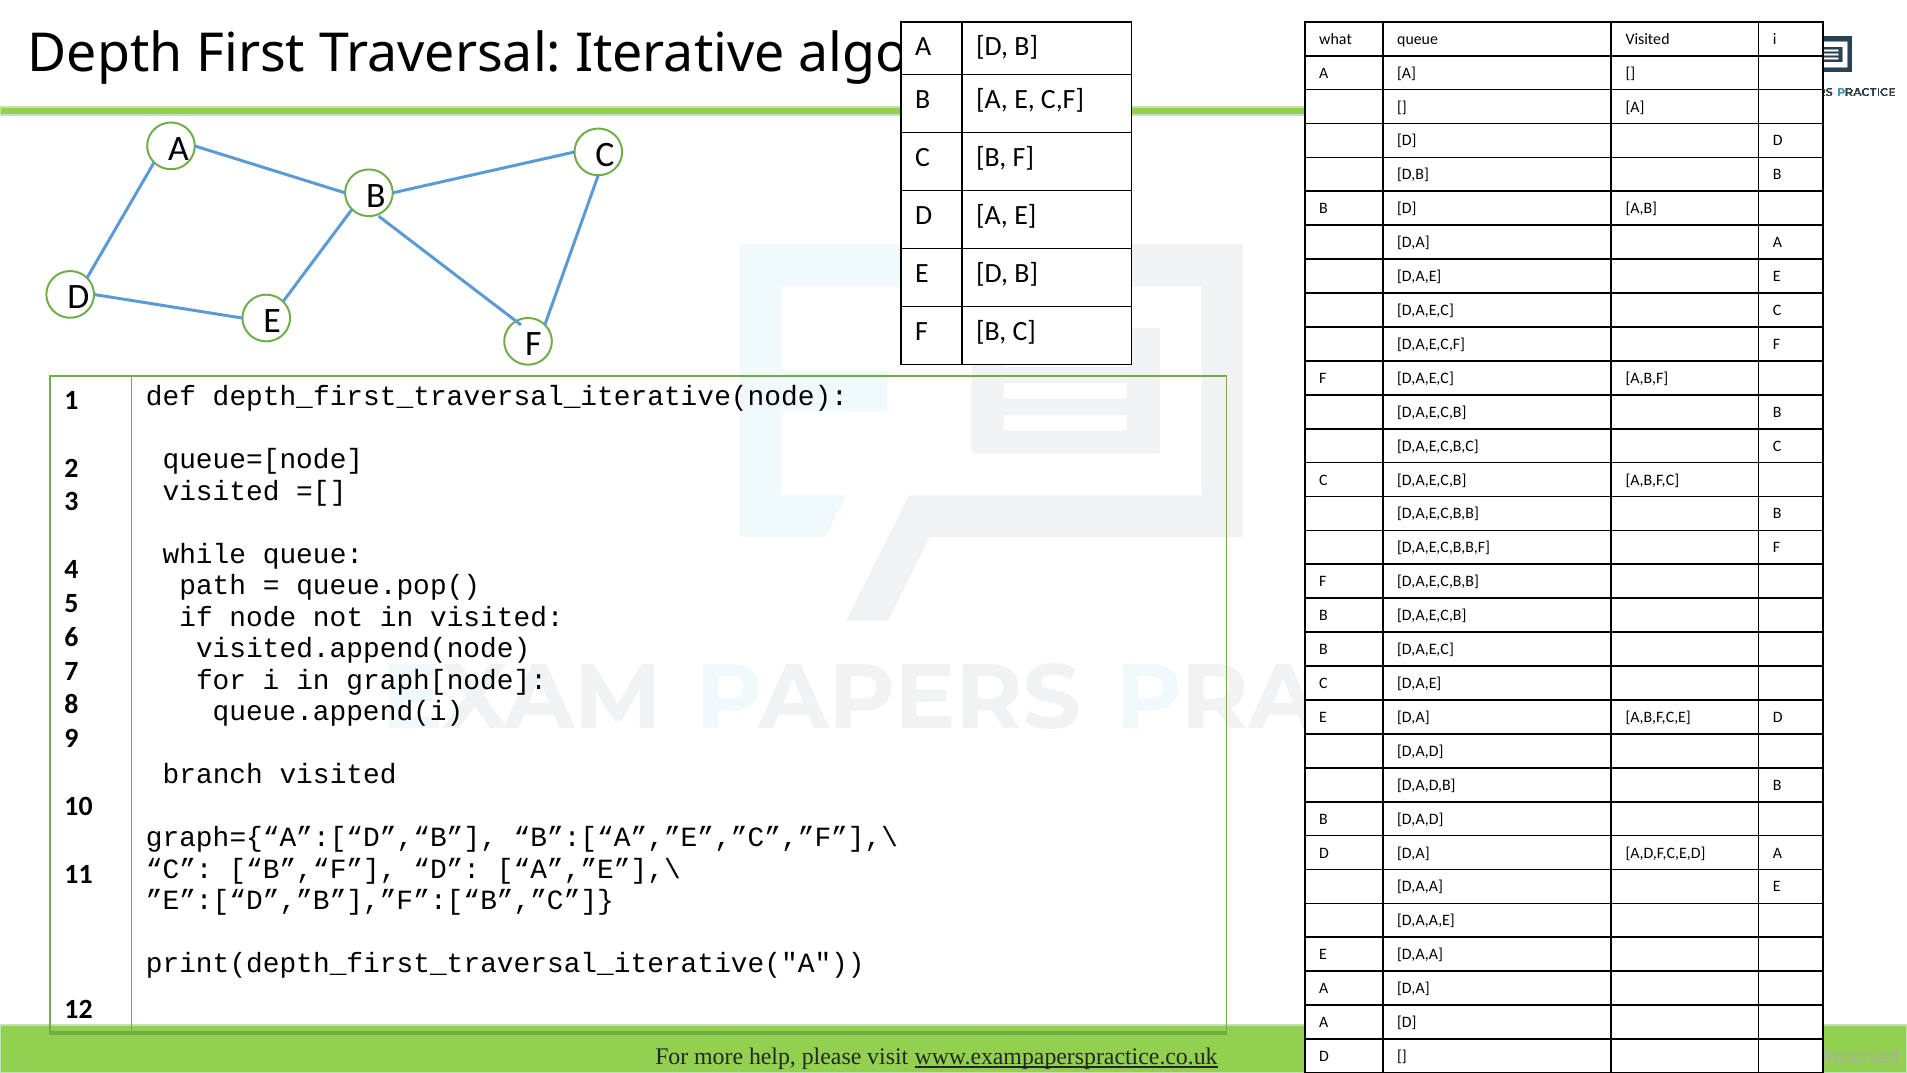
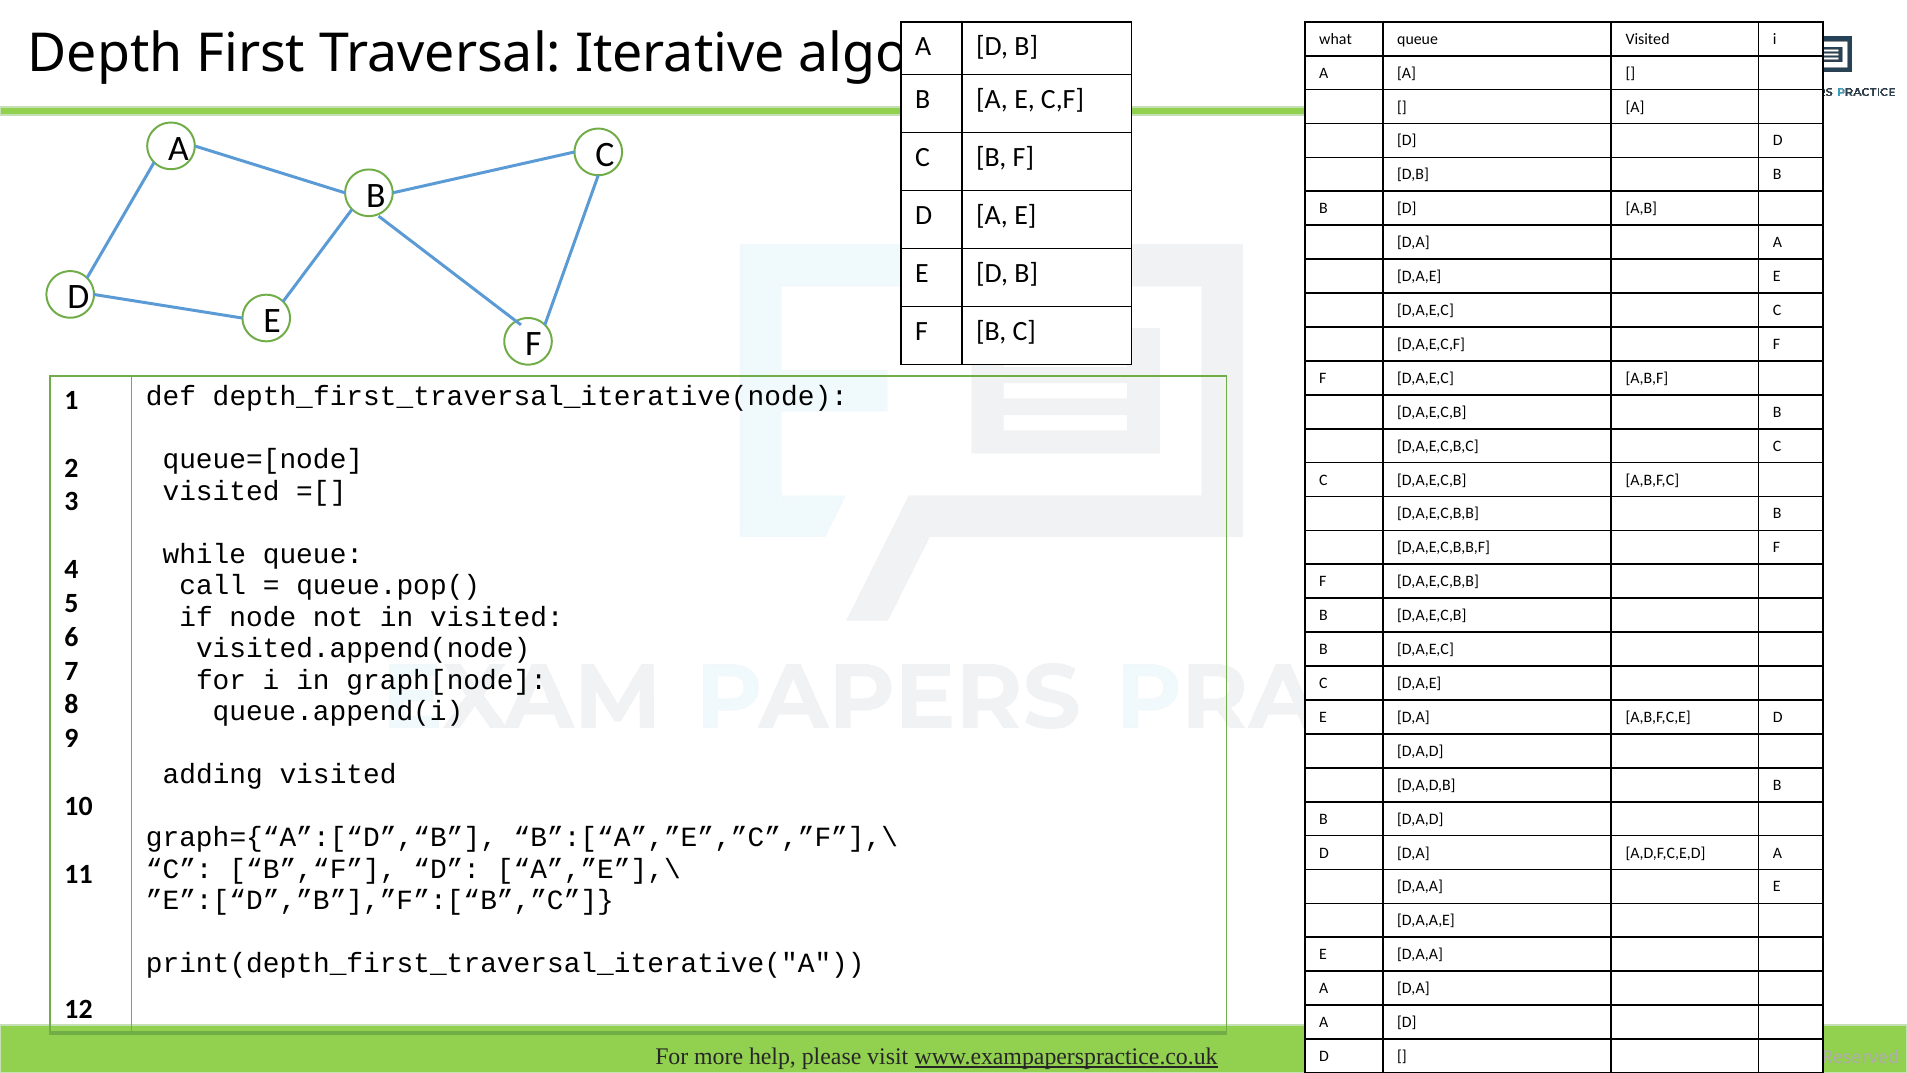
path: path -> call (213, 586)
branch: branch -> adding (213, 774)
